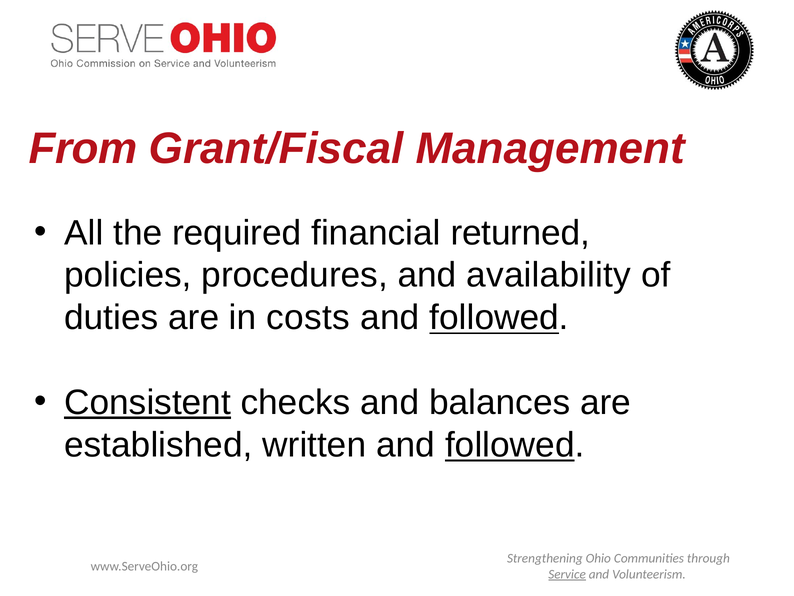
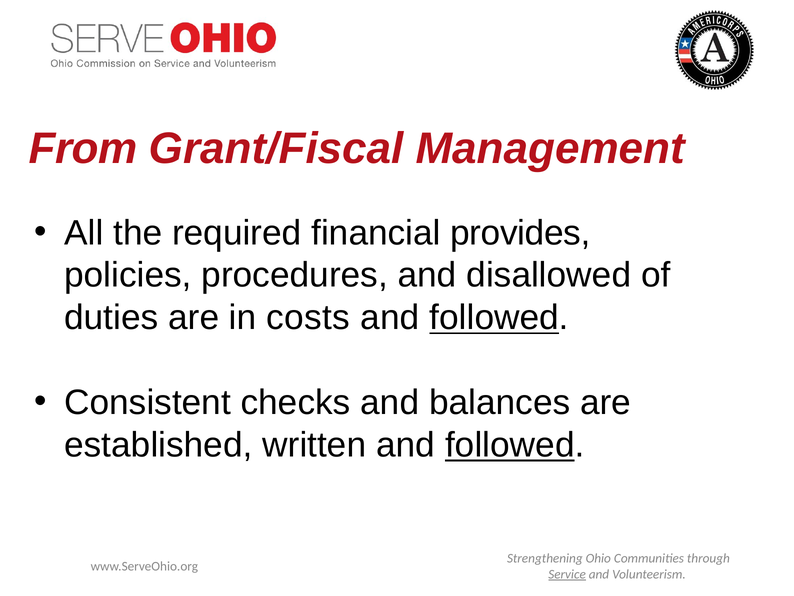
returned: returned -> provides (520, 233)
availability: availability -> disallowed (549, 275)
Consistent underline: present -> none (148, 402)
